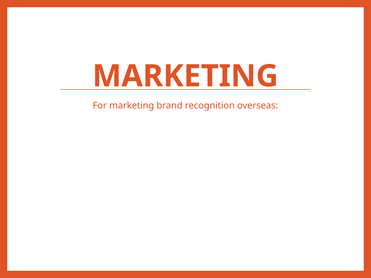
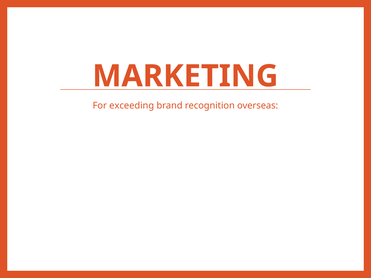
For marketing: marketing -> exceeding (132, 106)
